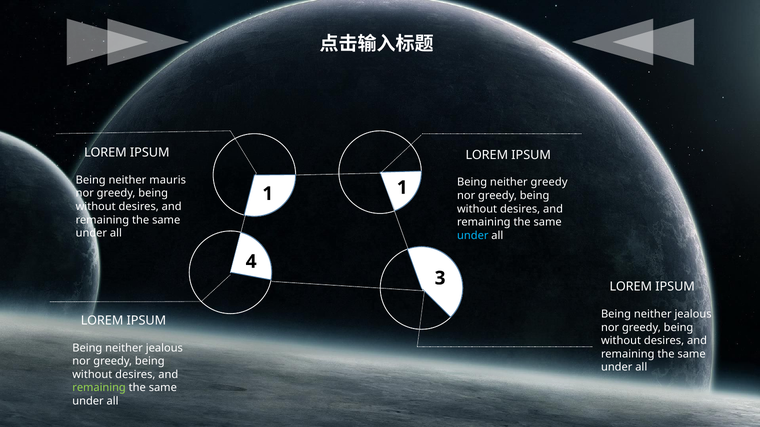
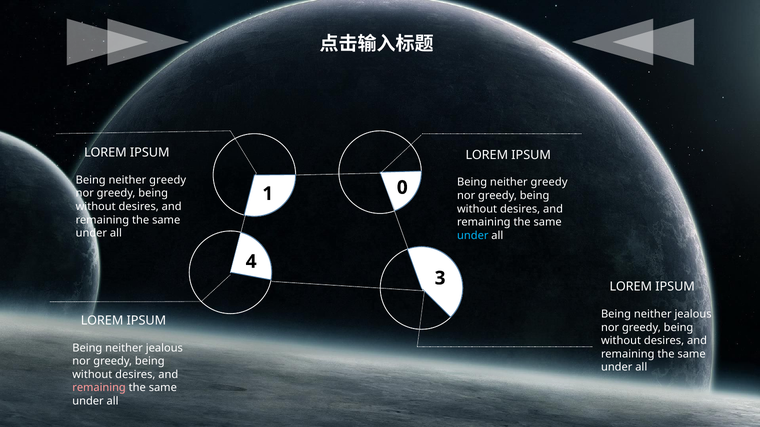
mauris: mauris -> greedy (168, 180)
1 1: 1 -> 0 (402, 188)
remaining colour: light green -> pink (99, 388)
